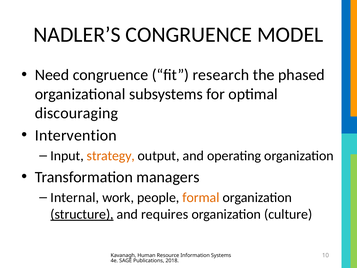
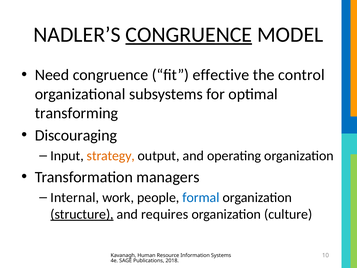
CONGRUENCE underline: none -> present (189, 35)
research: research -> effective (221, 75)
phased: phased -> control (301, 75)
discouraging: discouraging -> transforming (77, 113)
Intervention: Intervention -> Discouraging (76, 135)
formal colour: orange -> blue (201, 197)
